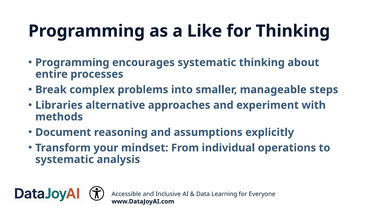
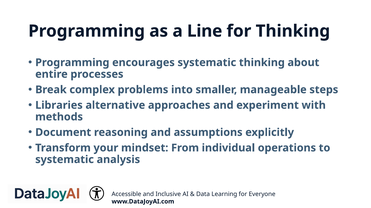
Like: Like -> Line (205, 31)
